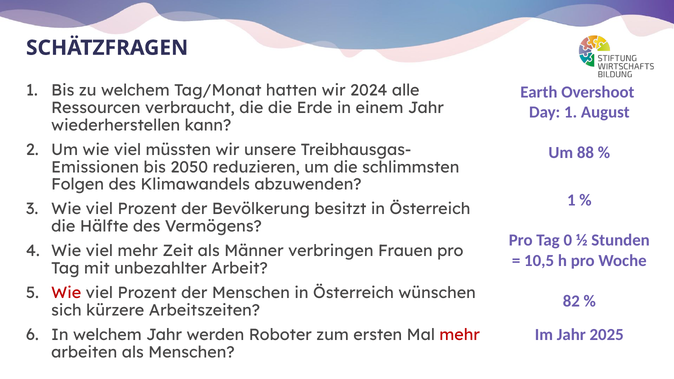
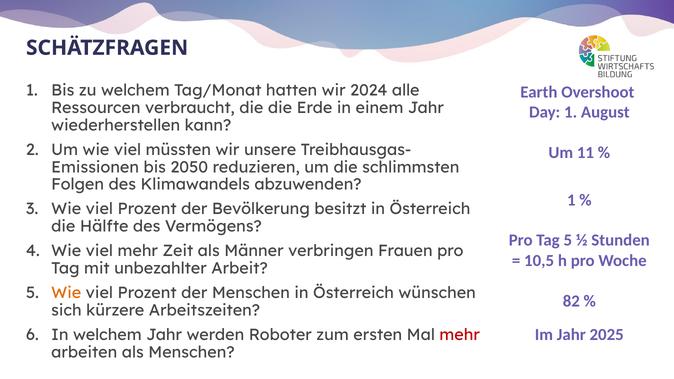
88: 88 -> 11 (585, 153)
Tag 0: 0 -> 5 (568, 240)
Wie colour: red -> orange (66, 293)
